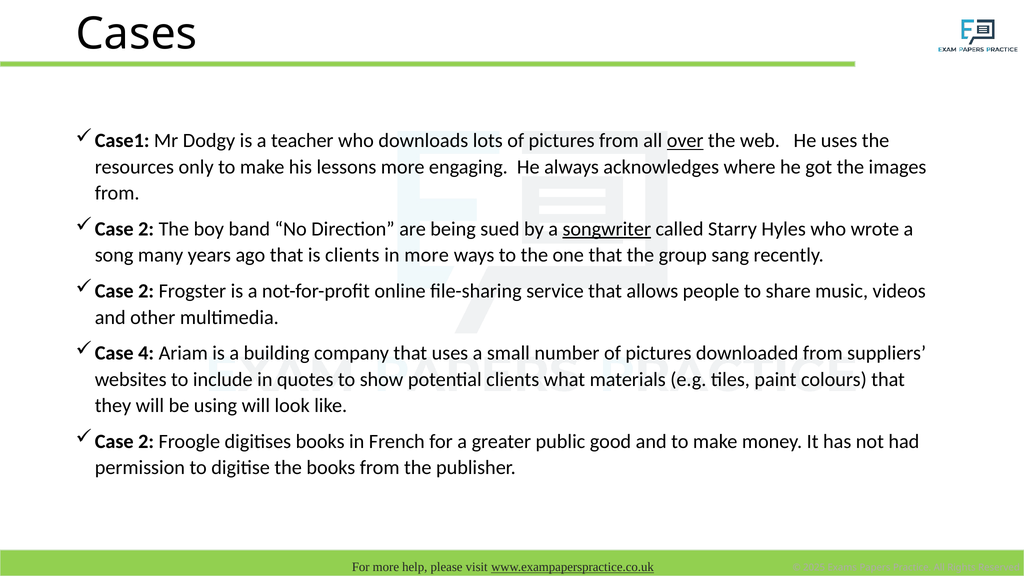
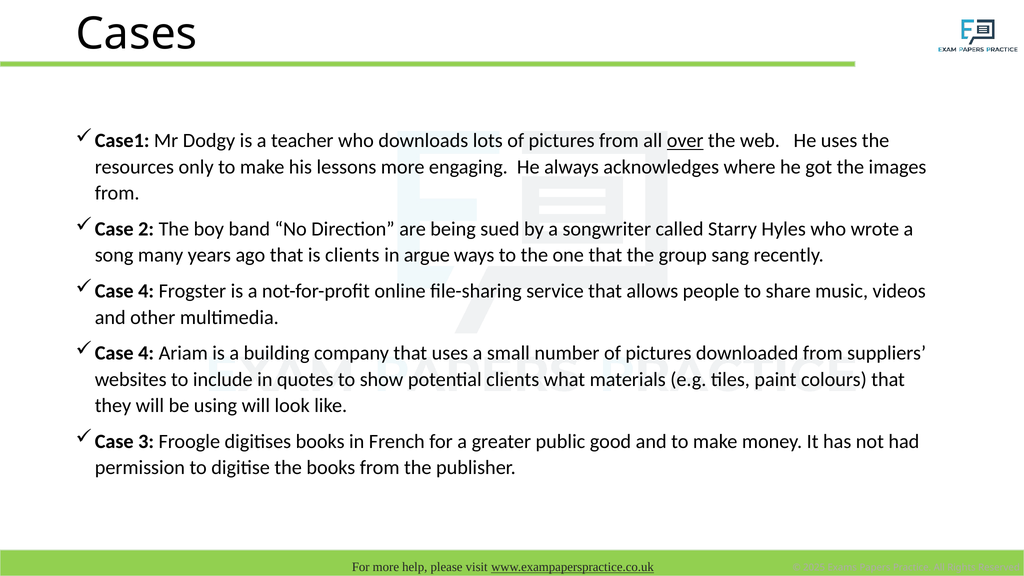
songwriter underline: present -> none (607, 229)
in more: more -> argue (427, 255)
2: 2 -> 4 (146, 291)
2: 2 -> 3 (146, 442)
